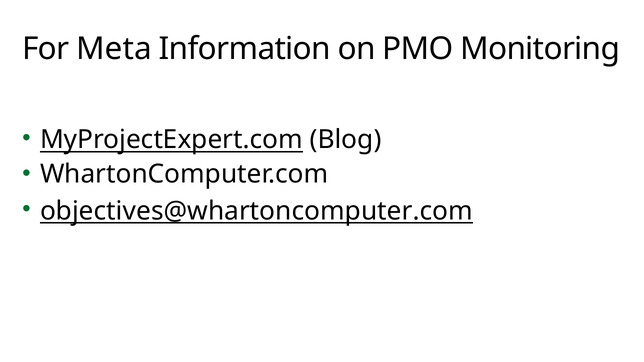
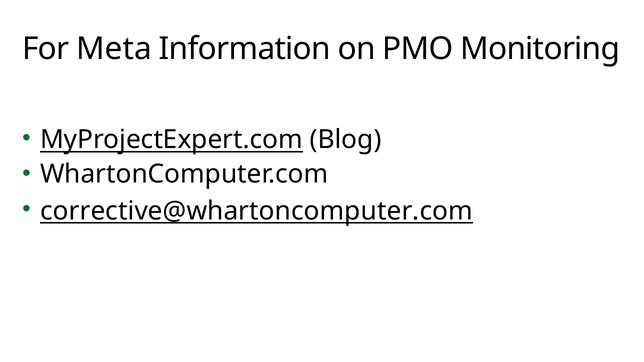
objectives@whartoncomputer.com: objectives@whartoncomputer.com -> corrective@whartoncomputer.com (256, 211)
